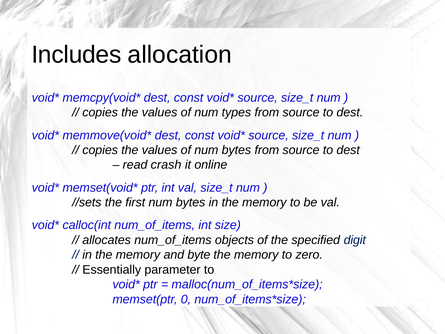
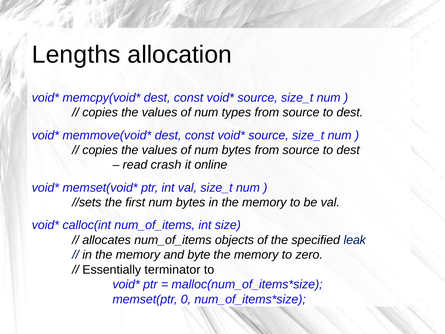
Includes: Includes -> Lengths (76, 55)
digit: digit -> leak (355, 240)
parameter: parameter -> terminator (173, 269)
